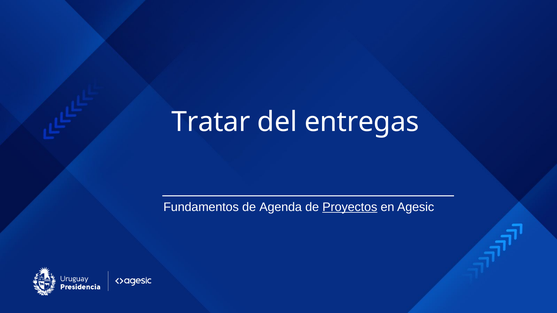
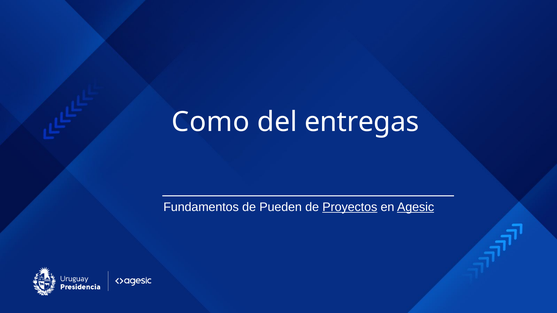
Tratar: Tratar -> Como (211, 122)
Agenda: Agenda -> Pueden (281, 207)
Agesic underline: none -> present (416, 207)
